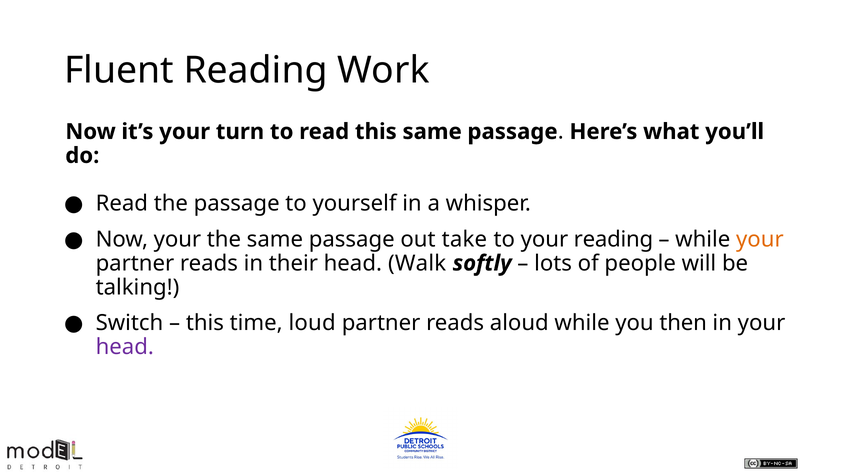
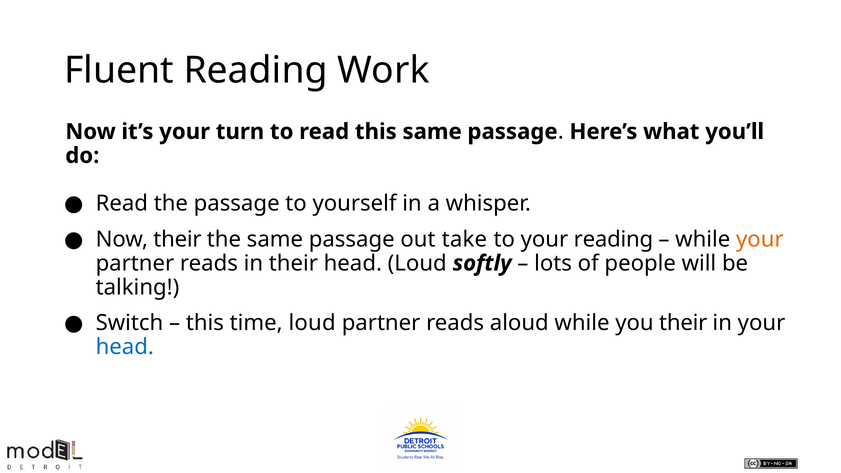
Now your: your -> their (177, 239)
head Walk: Walk -> Loud (417, 263)
you then: then -> their (683, 323)
head colour: purple -> blue (125, 347)
